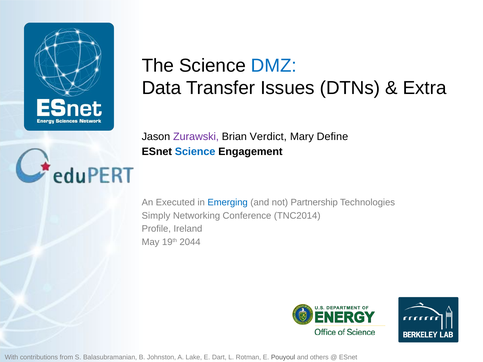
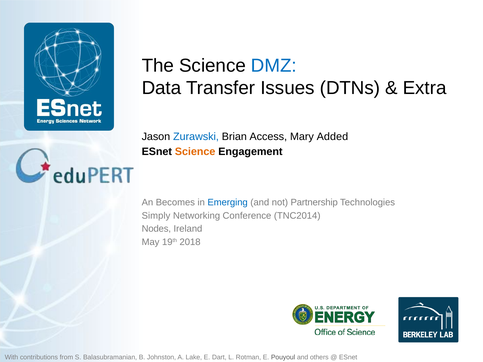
Zurawski colour: purple -> blue (196, 137)
Verdict: Verdict -> Access (268, 137)
Define: Define -> Added (332, 137)
Science colour: blue -> orange (195, 152)
Executed: Executed -> Becomes (175, 203)
Profile: Profile -> Nodes (156, 229)
2044: 2044 -> 2018 (190, 242)
